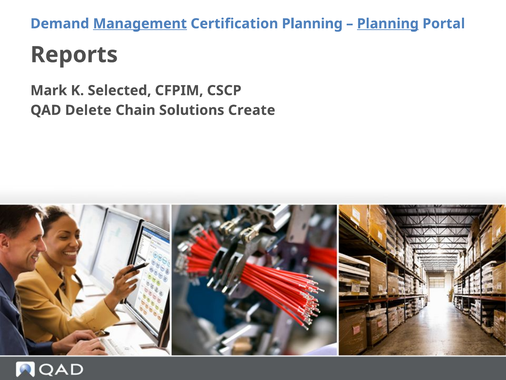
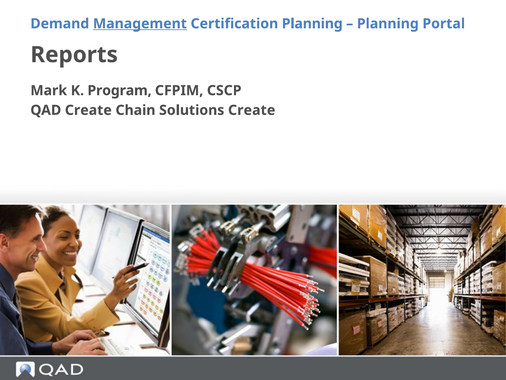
Planning underline: present -> none (388, 24)
Selected: Selected -> Program (120, 90)
QAD Delete: Delete -> Create (88, 110)
